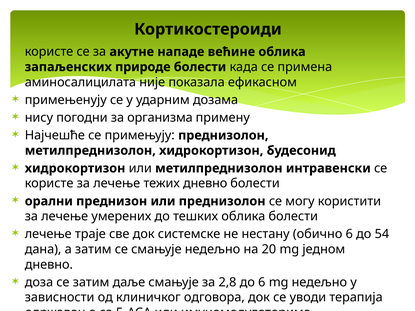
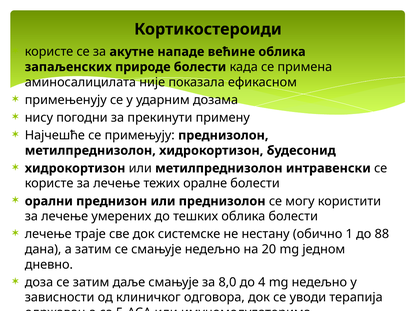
организма: организма -> прекинути (160, 118)
тежих дневно: дневно -> оралне (205, 184)
обично 6: 6 -> 1 (349, 234)
54: 54 -> 88 (382, 234)
2,8: 2,8 -> 8,0 (227, 282)
до 6: 6 -> 4 (262, 282)
